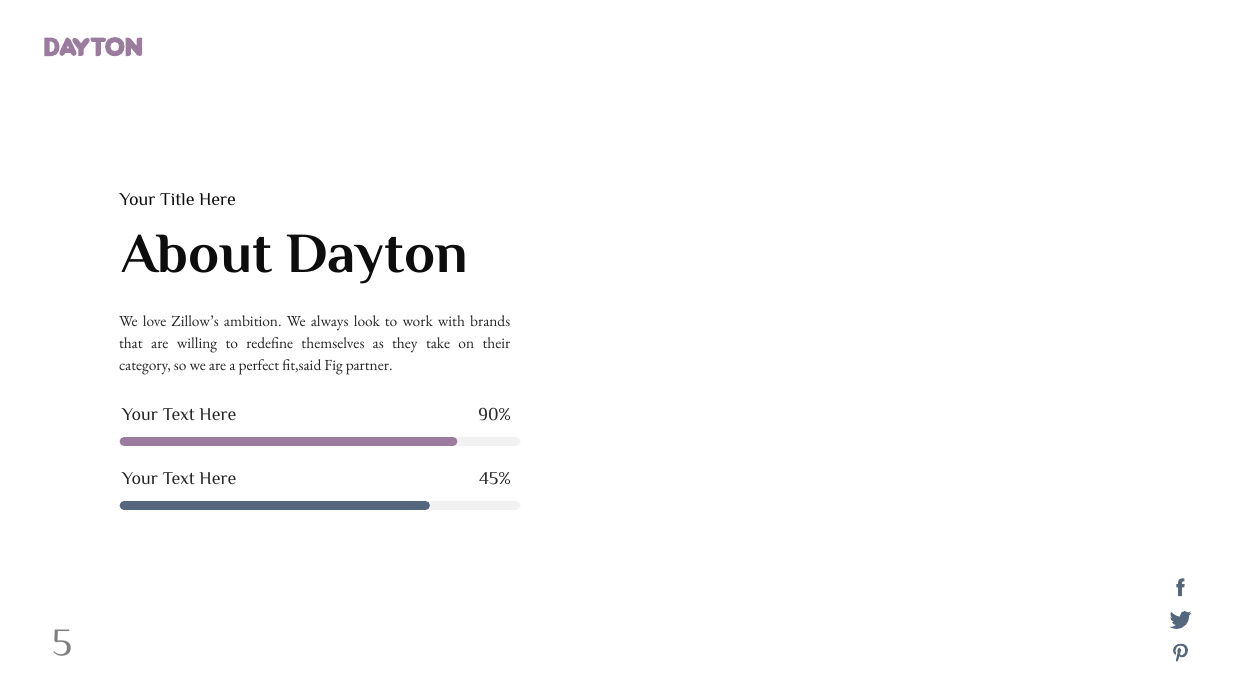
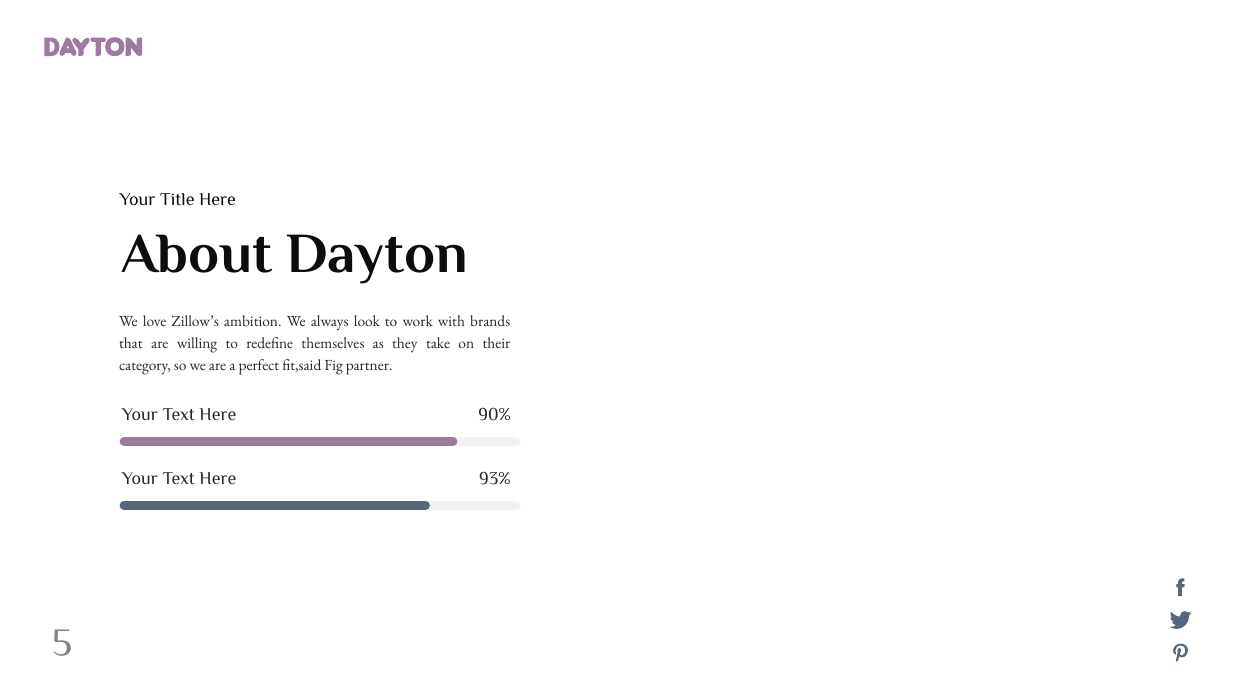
45%: 45% -> 93% (495, 478)
